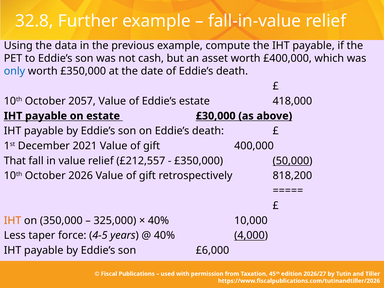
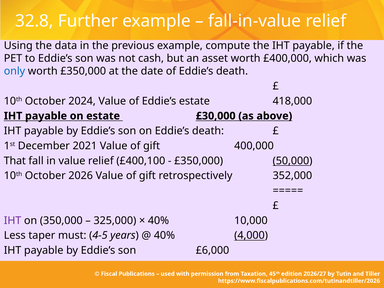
2057: 2057 -> 2024 (82, 101)
£212,557: £212,557 -> £400,100 (141, 161)
818,200: 818,200 -> 352,000 (292, 176)
IHT colour: orange -> purple (13, 220)
force: force -> must (72, 235)
